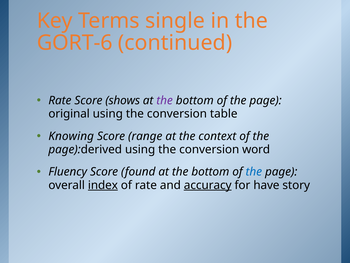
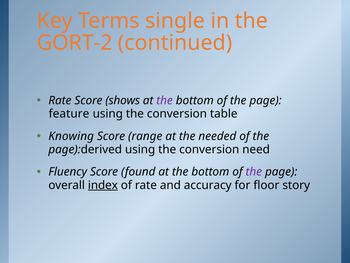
GORT-6: GORT-6 -> GORT-2 (75, 43)
original: original -> feature (69, 114)
context: context -> needed (217, 136)
word: word -> need (256, 149)
the colour: blue -> purple (254, 172)
accuracy underline: present -> none (208, 185)
have: have -> floor (266, 185)
